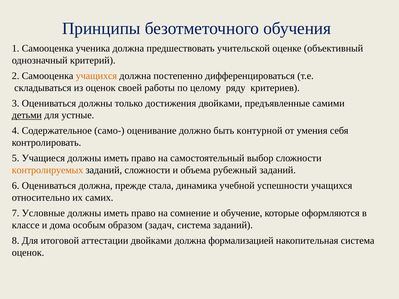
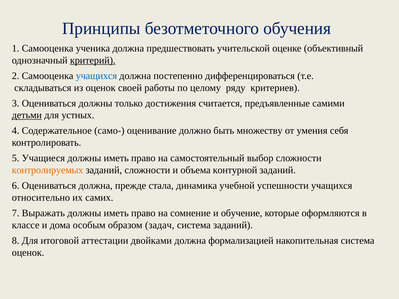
критерий underline: none -> present (93, 60)
учащихся colour: orange -> blue (96, 76)
достижения двойками: двойками -> считается (220, 103)
устные: устные -> устных (78, 115)
контурной: контурной -> множеству (260, 131)
рубежный: рубежный -> контурной (235, 170)
Условные: Условные -> Выражать (43, 213)
